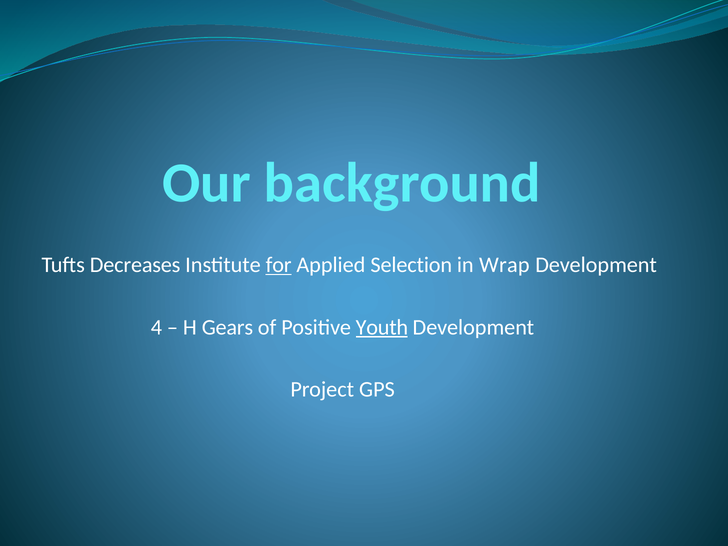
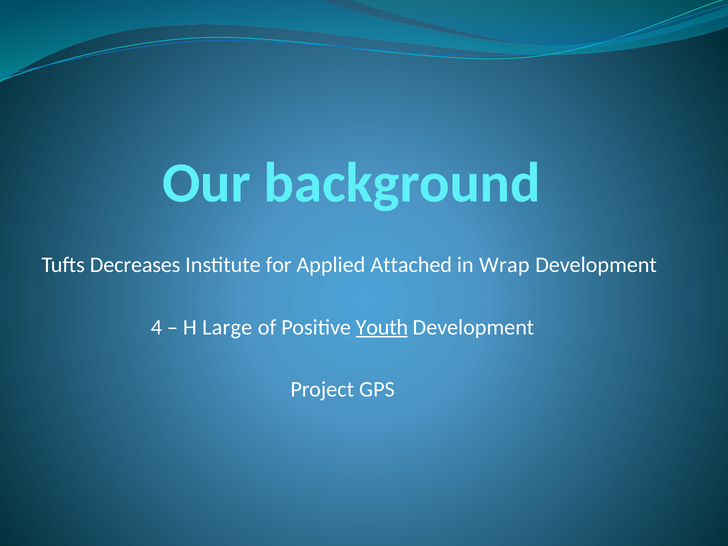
for underline: present -> none (279, 265)
Selection: Selection -> Attached (411, 265)
Gears: Gears -> Large (227, 327)
